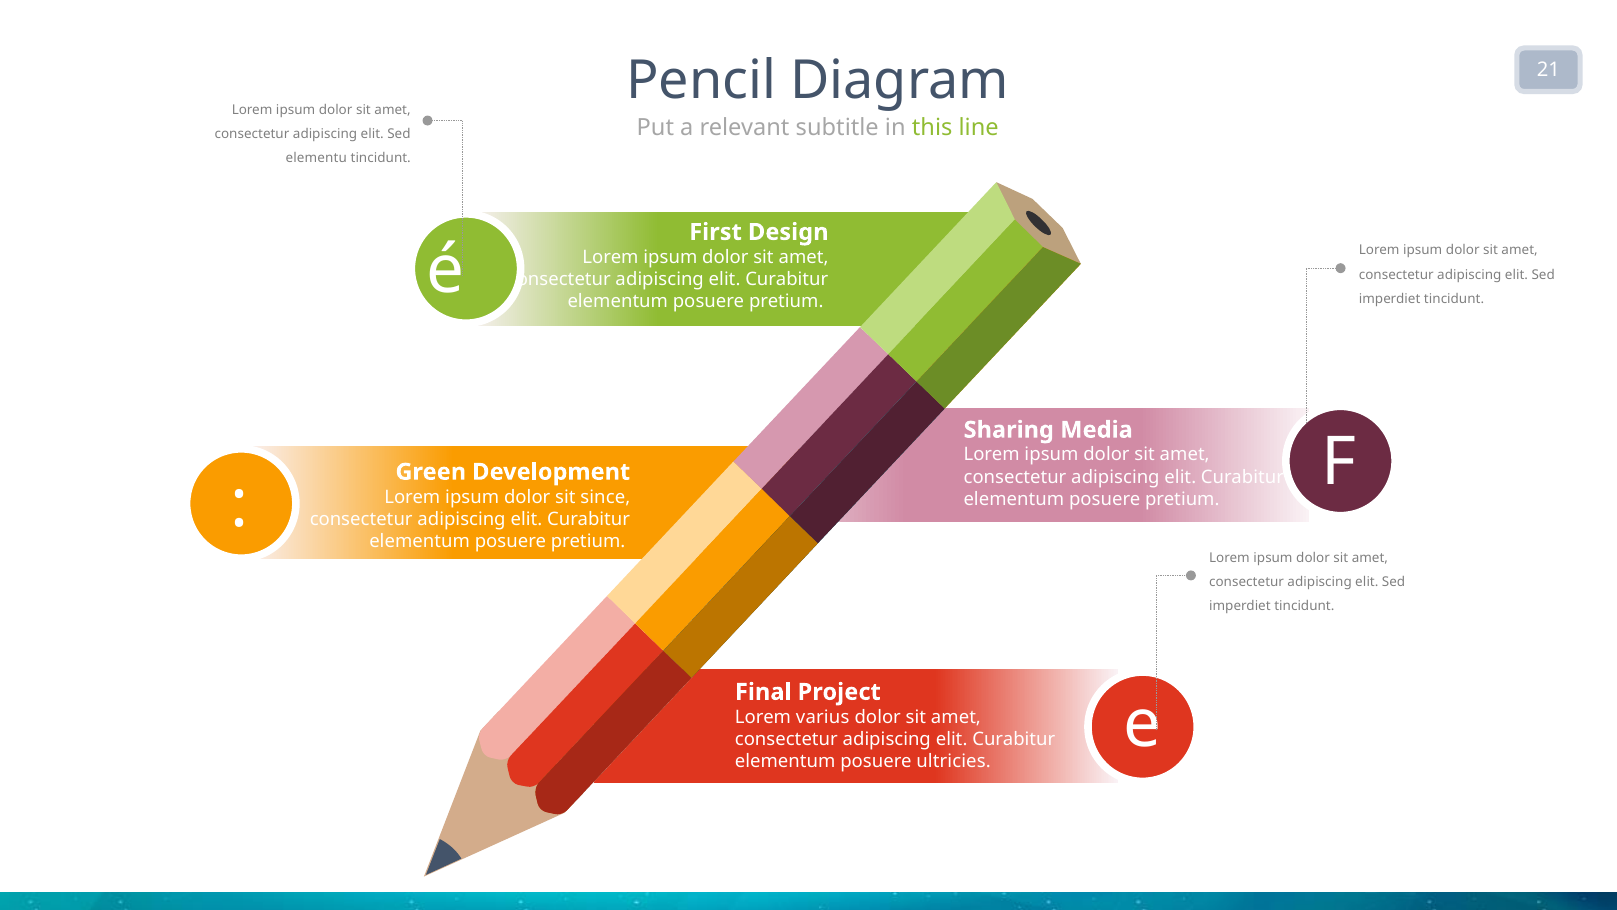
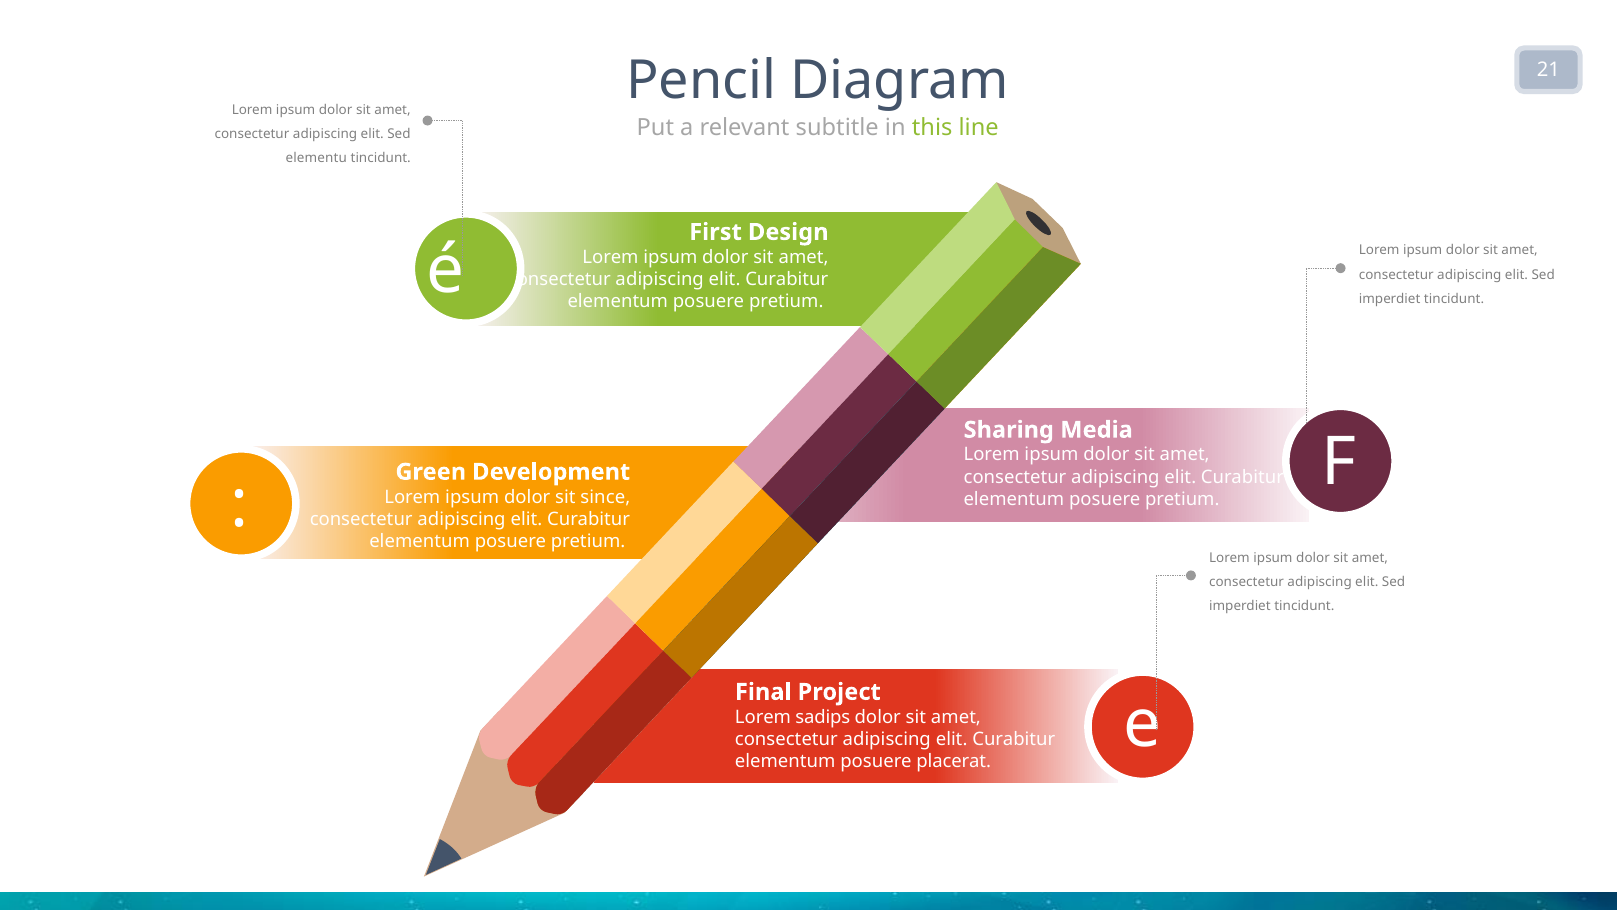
varius: varius -> sadips (823, 717)
ultricies: ultricies -> placerat (954, 761)
